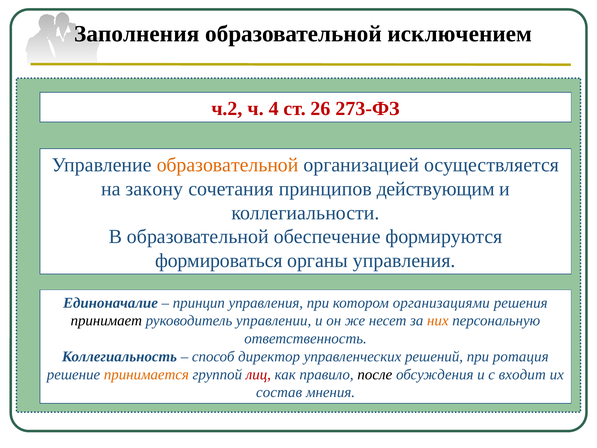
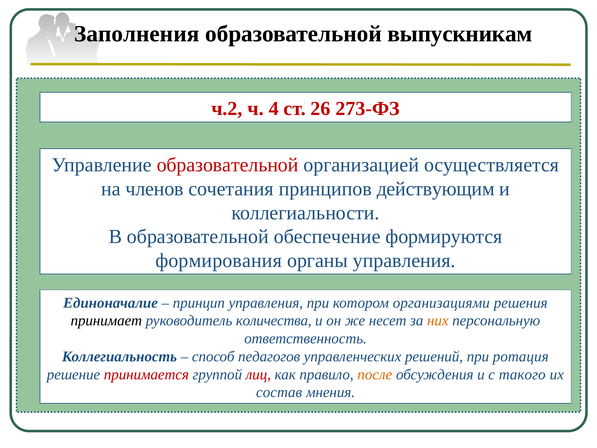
исключением: исключением -> выпускникам (460, 34)
образовательной colour: orange -> red (228, 165)
закону: закону -> членов (155, 189)
формироваться: формироваться -> формирования (219, 260)
управлении: управлении -> количества (274, 321)
директор: директор -> педагогов (269, 356)
принимается colour: orange -> red (146, 374)
после colour: black -> orange (375, 374)
входит: входит -> такого (522, 374)
